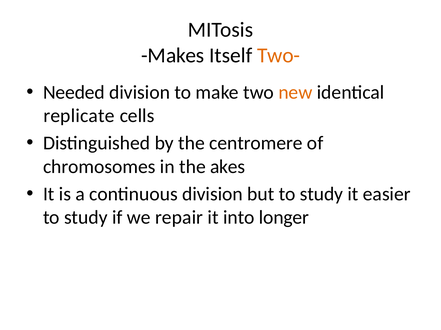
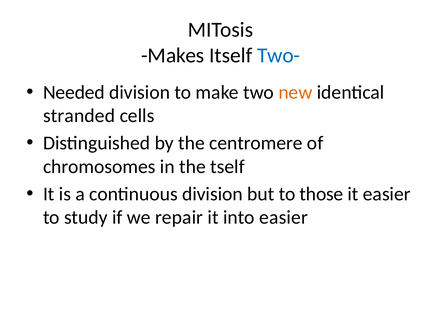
Two- colour: orange -> blue (279, 56)
replicate: replicate -> stranded (79, 116)
akes: akes -> tself (228, 167)
but to study: study -> those (321, 194)
into longer: longer -> easier (284, 218)
